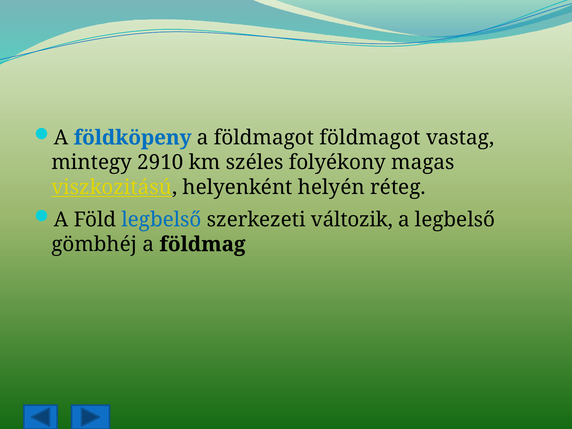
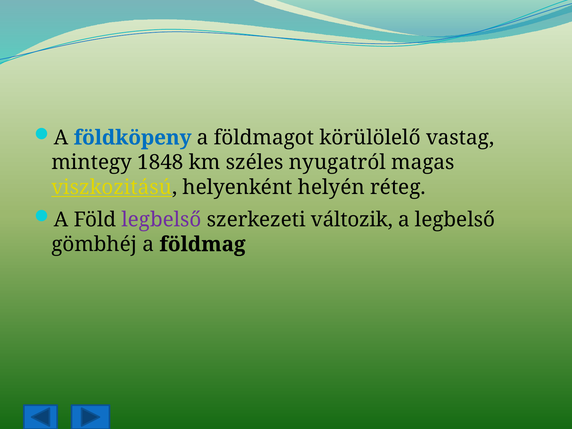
földmagot földmagot: földmagot -> körülölelő (370, 138)
2910: 2910 -> 1848 (160, 162)
folyékony: folyékony -> nyugatról (337, 162)
legbelső colour: blue -> purple (161, 220)
